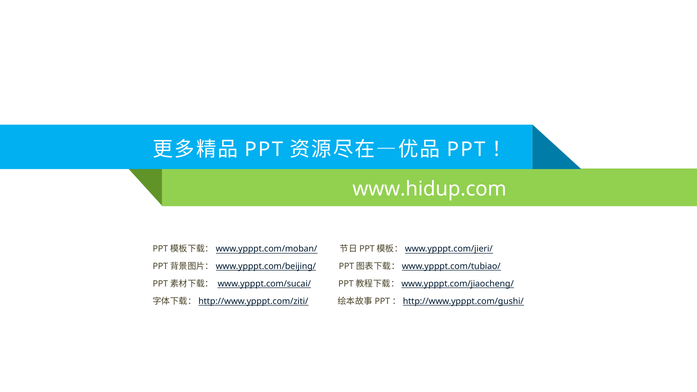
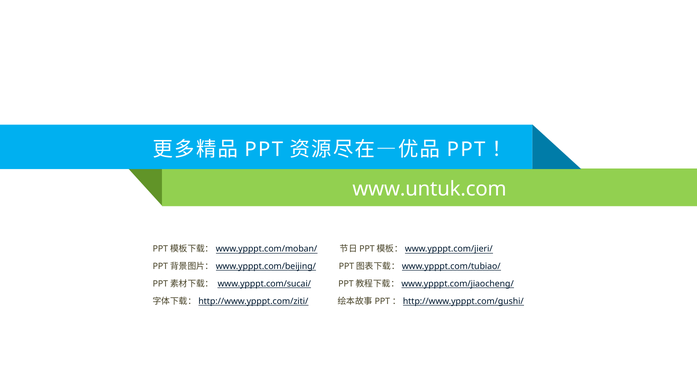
www.hidup.com: www.hidup.com -> www.untuk.com (429, 189)
